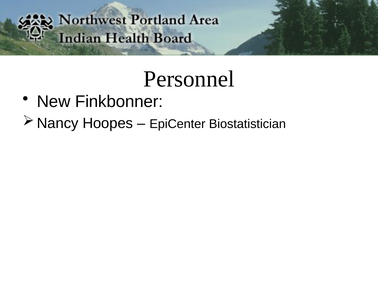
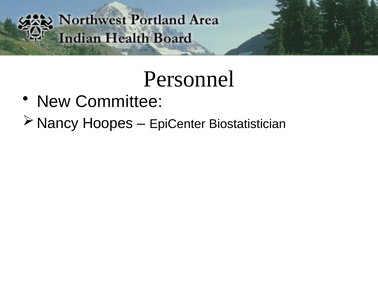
Finkbonner: Finkbonner -> Committee (119, 101)
